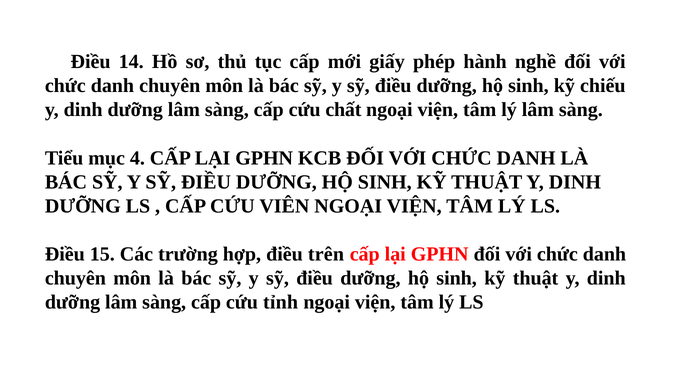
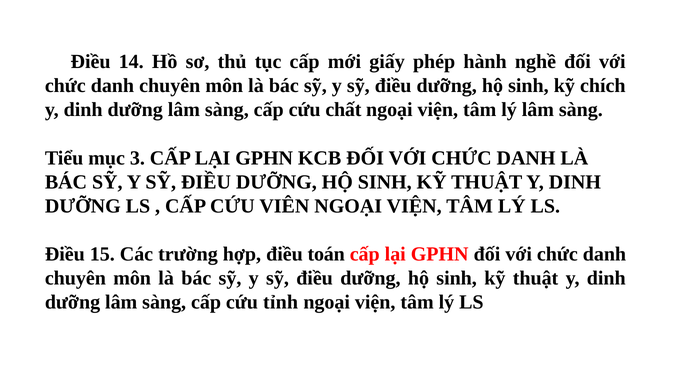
chiếu: chiếu -> chích (603, 86)
4: 4 -> 3 (137, 158)
trên: trên -> toán (326, 254)
